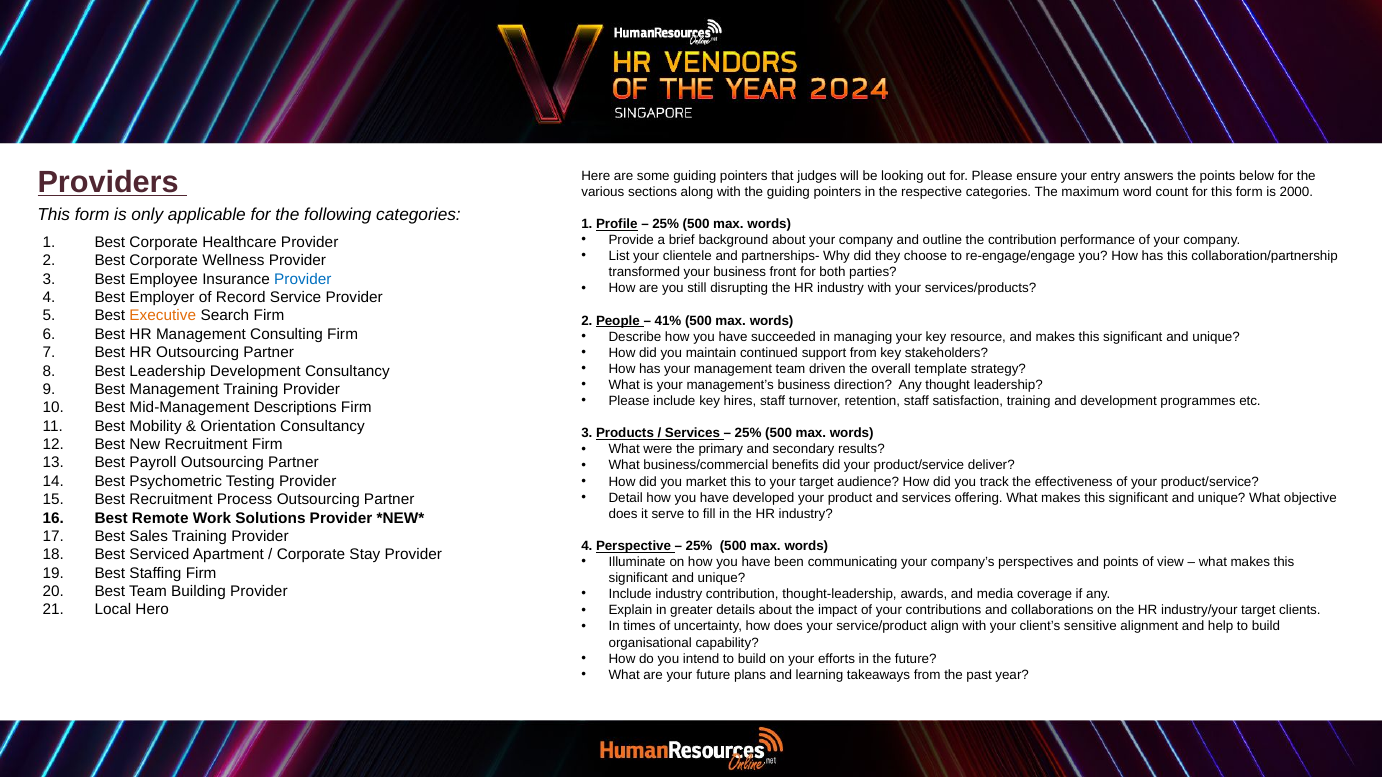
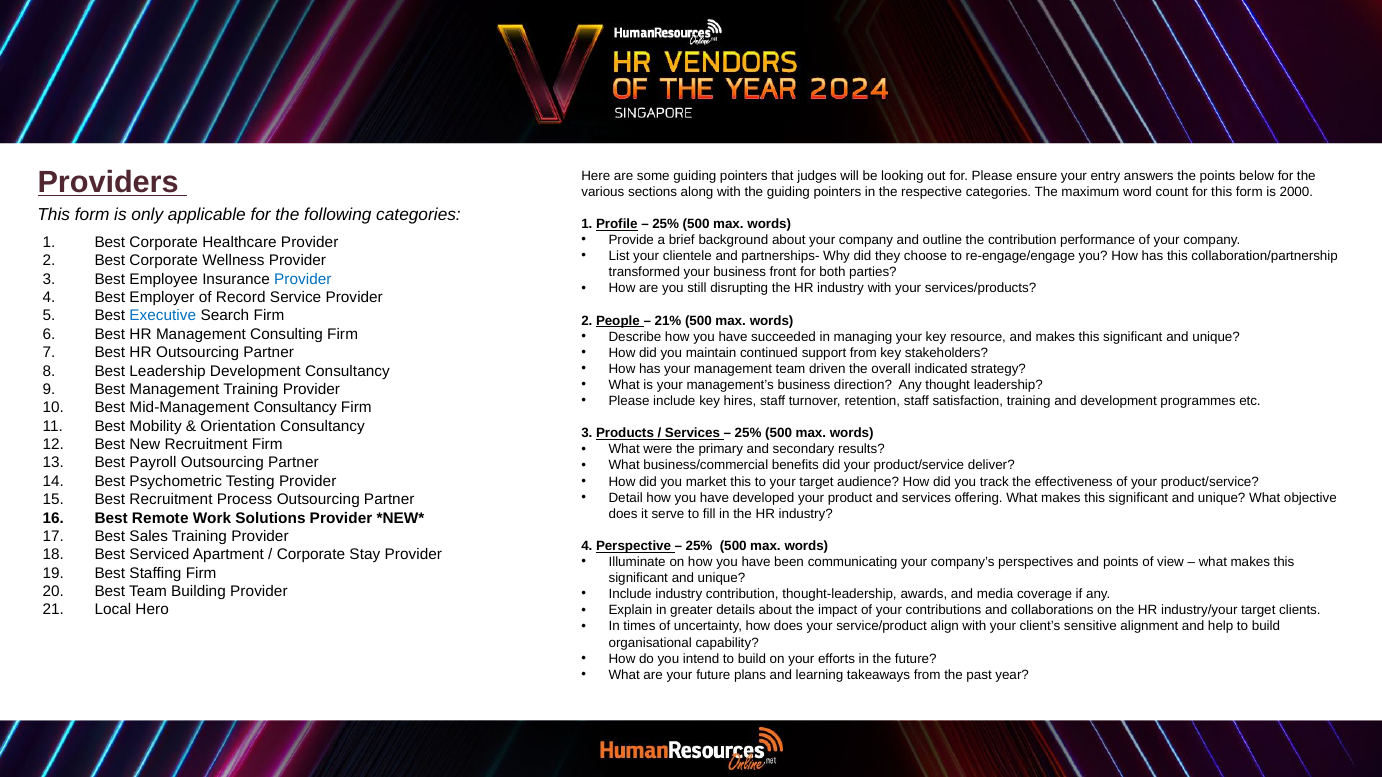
Executive colour: orange -> blue (163, 316)
41%: 41% -> 21% (668, 321)
template: template -> indicated (941, 369)
Mid-Management Descriptions: Descriptions -> Consultancy (295, 408)
